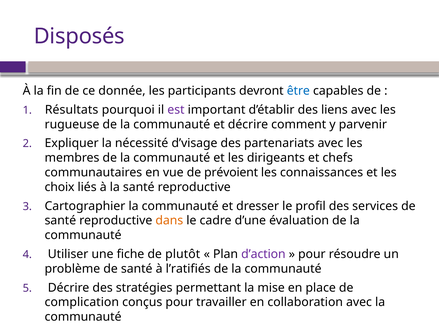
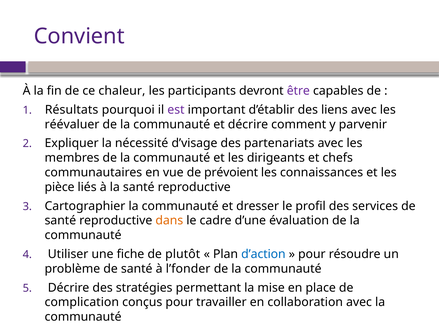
Disposés: Disposés -> Convient (79, 36)
donnée: donnée -> chaleur (122, 91)
être colour: blue -> purple (298, 91)
rugueuse: rugueuse -> réévaluer (72, 124)
choix: choix -> pièce (60, 187)
d’action colour: purple -> blue (263, 254)
l’ratifiés: l’ratifiés -> l’fonder (188, 269)
